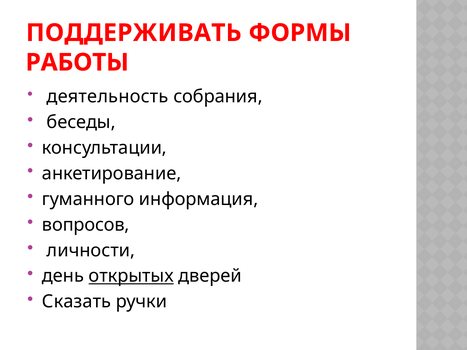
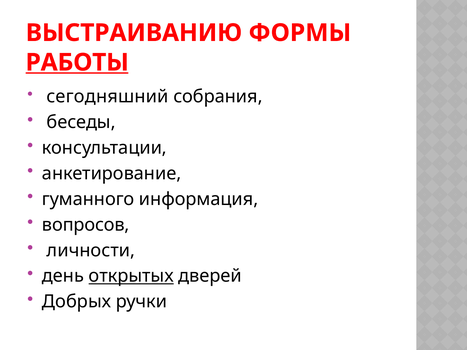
ПОДДЕРЖИВАТЬ: ПОДДЕРЖИВАТЬ -> ВЫСТРАИВАНИЮ (134, 33)
РАБОТЫ underline: none -> present (77, 62)
деятельность: деятельность -> сегодняшний (107, 97)
Сказать: Сказать -> Добрых (77, 302)
